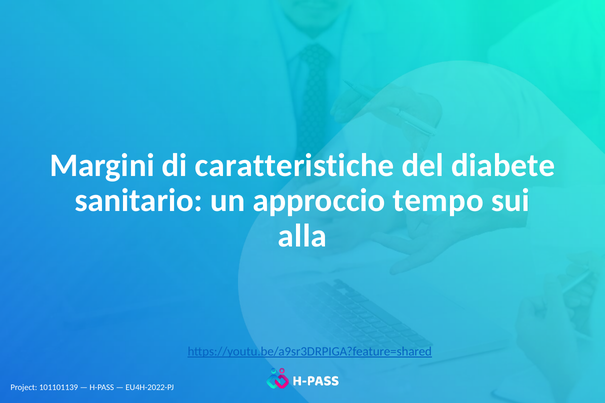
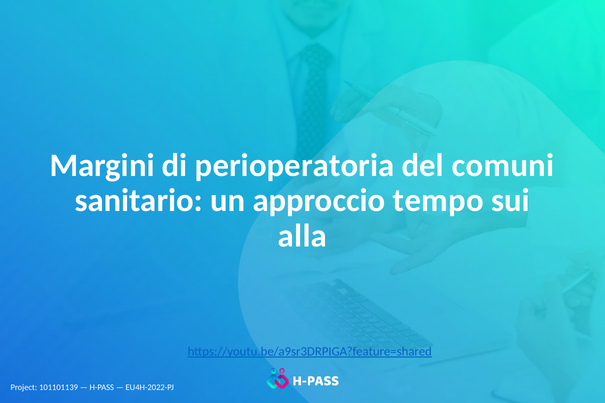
caratteristiche: caratteristiche -> perioperatoria (295, 165)
diabete: diabete -> comuni (503, 165)
